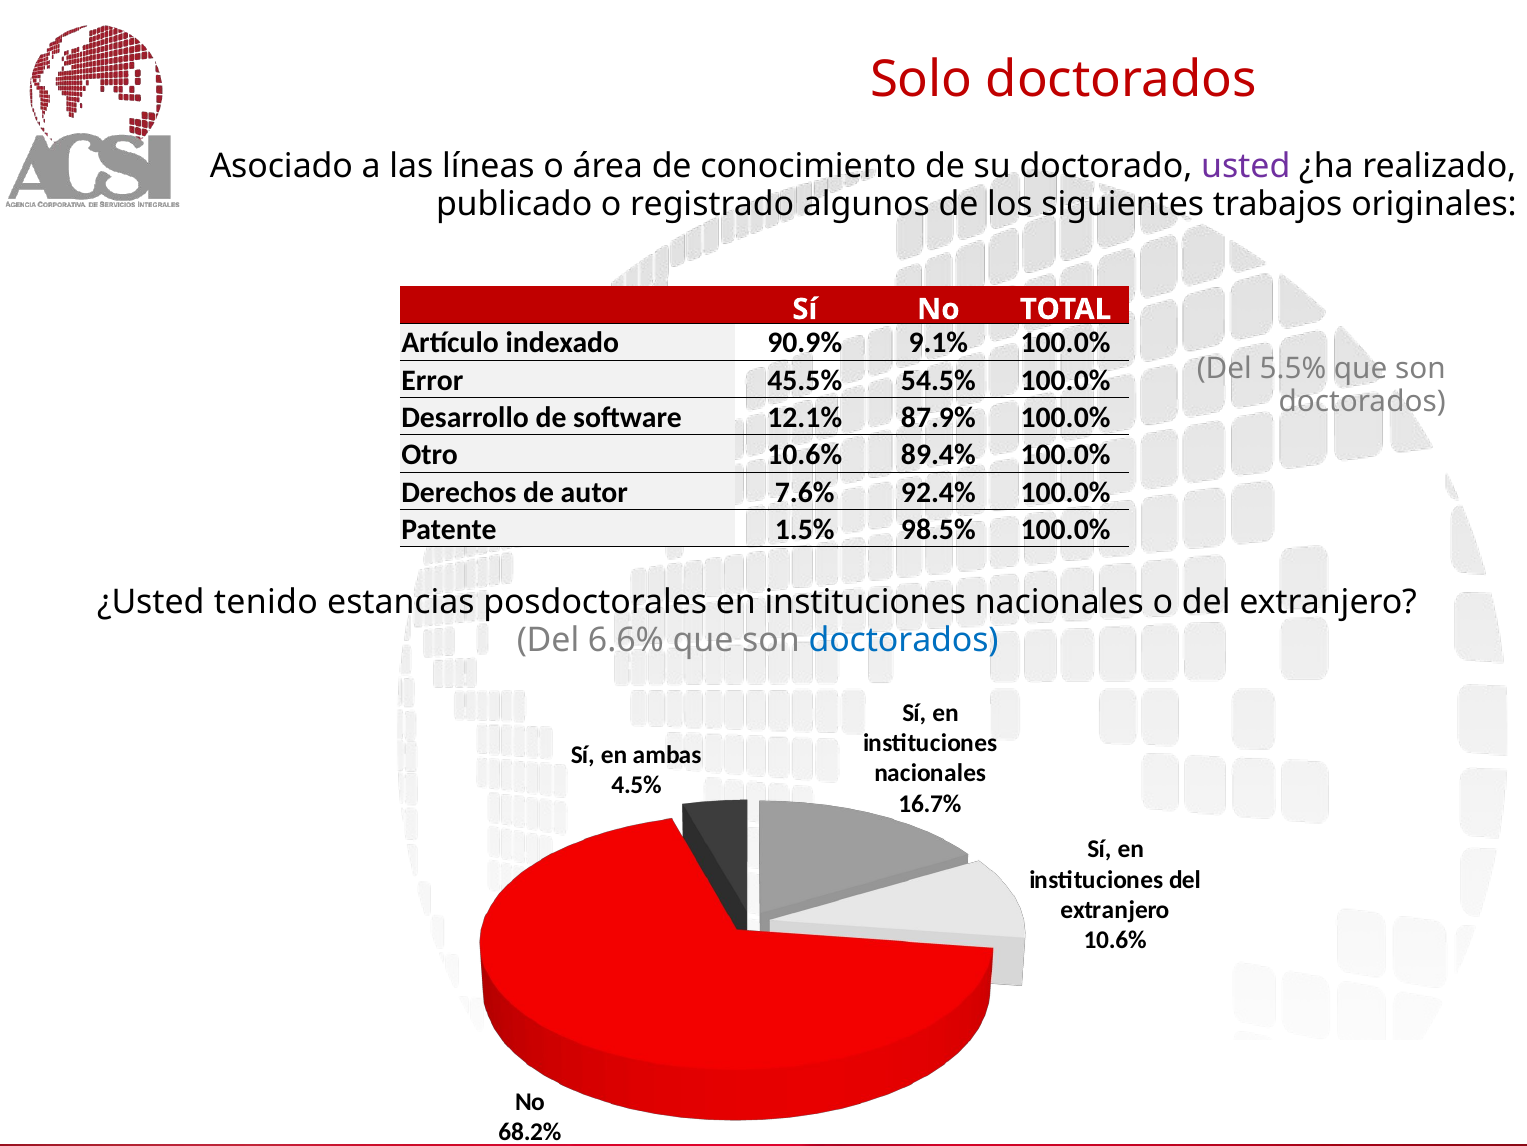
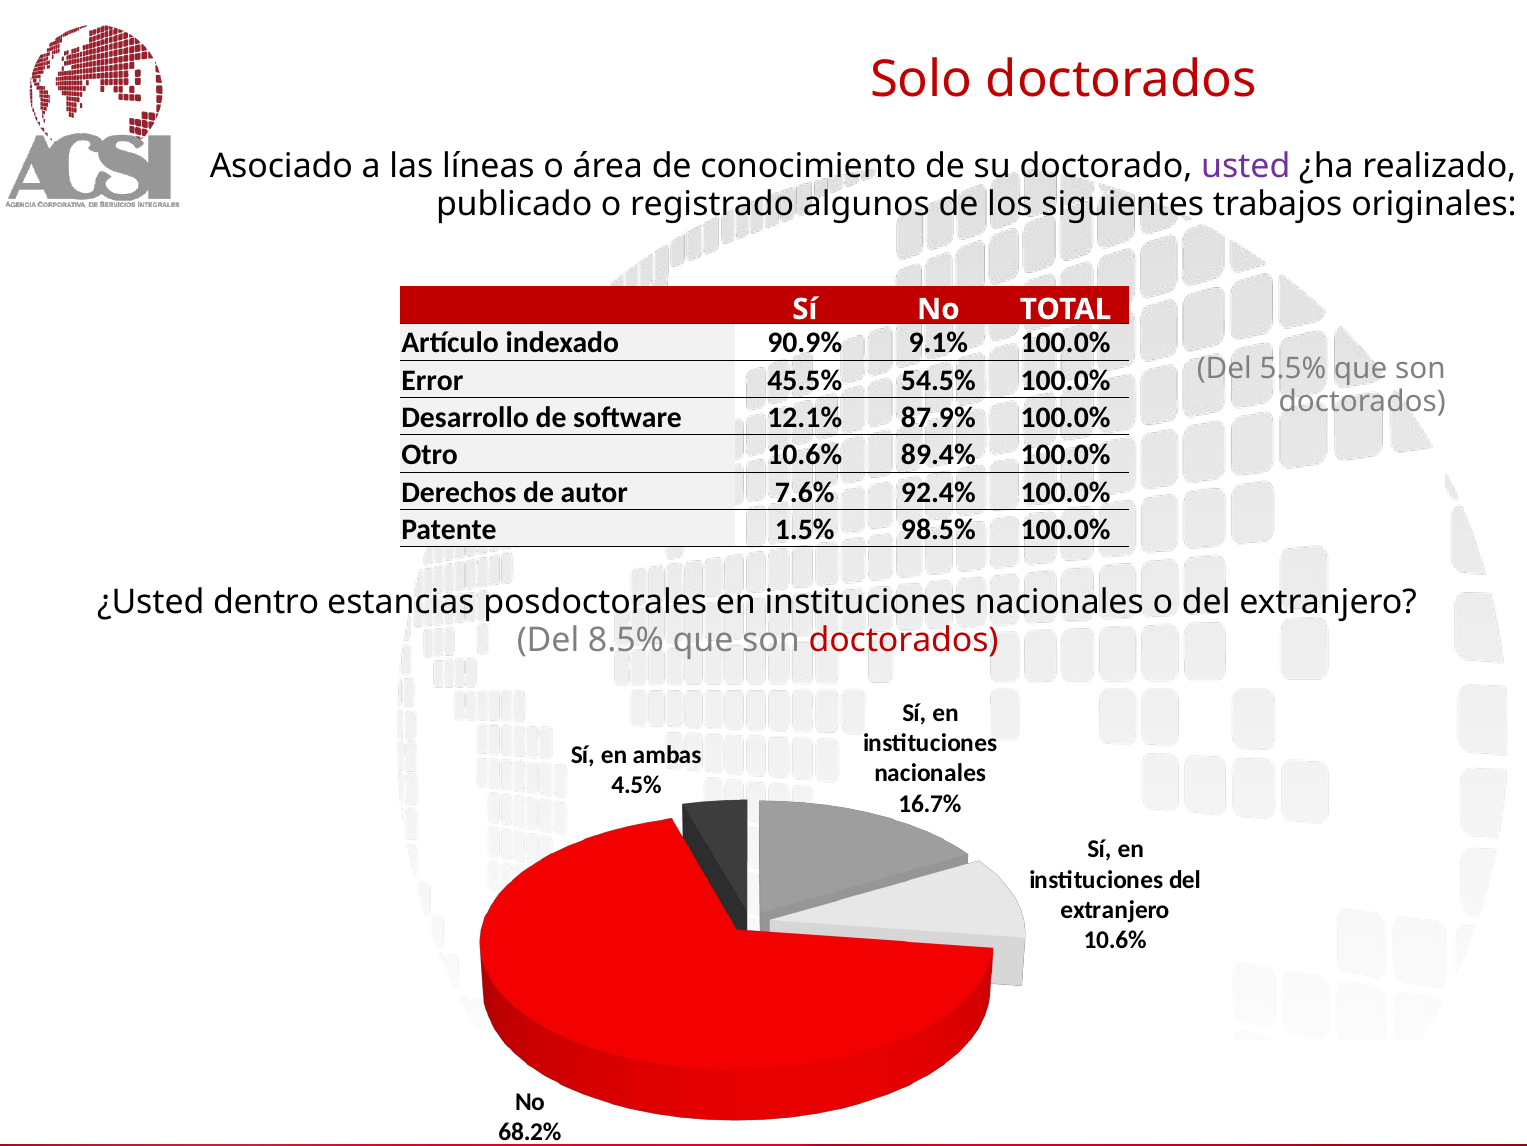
tenido: tenido -> dentro (266, 602)
6.6%: 6.6% -> 8.5% (626, 640)
doctorados colour: blue -> red (904, 640)
